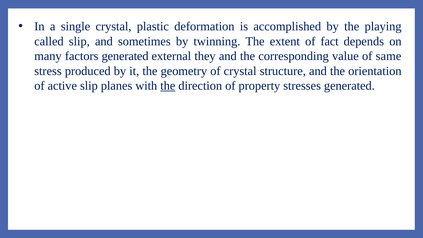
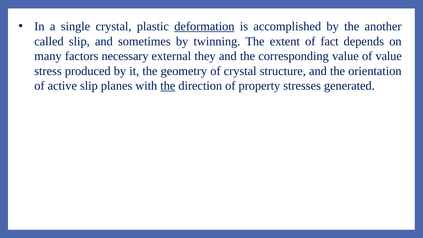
deformation underline: none -> present (204, 26)
playing: playing -> another (383, 26)
factors generated: generated -> necessary (125, 56)
of same: same -> value (389, 56)
